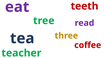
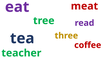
teeth: teeth -> meat (84, 6)
